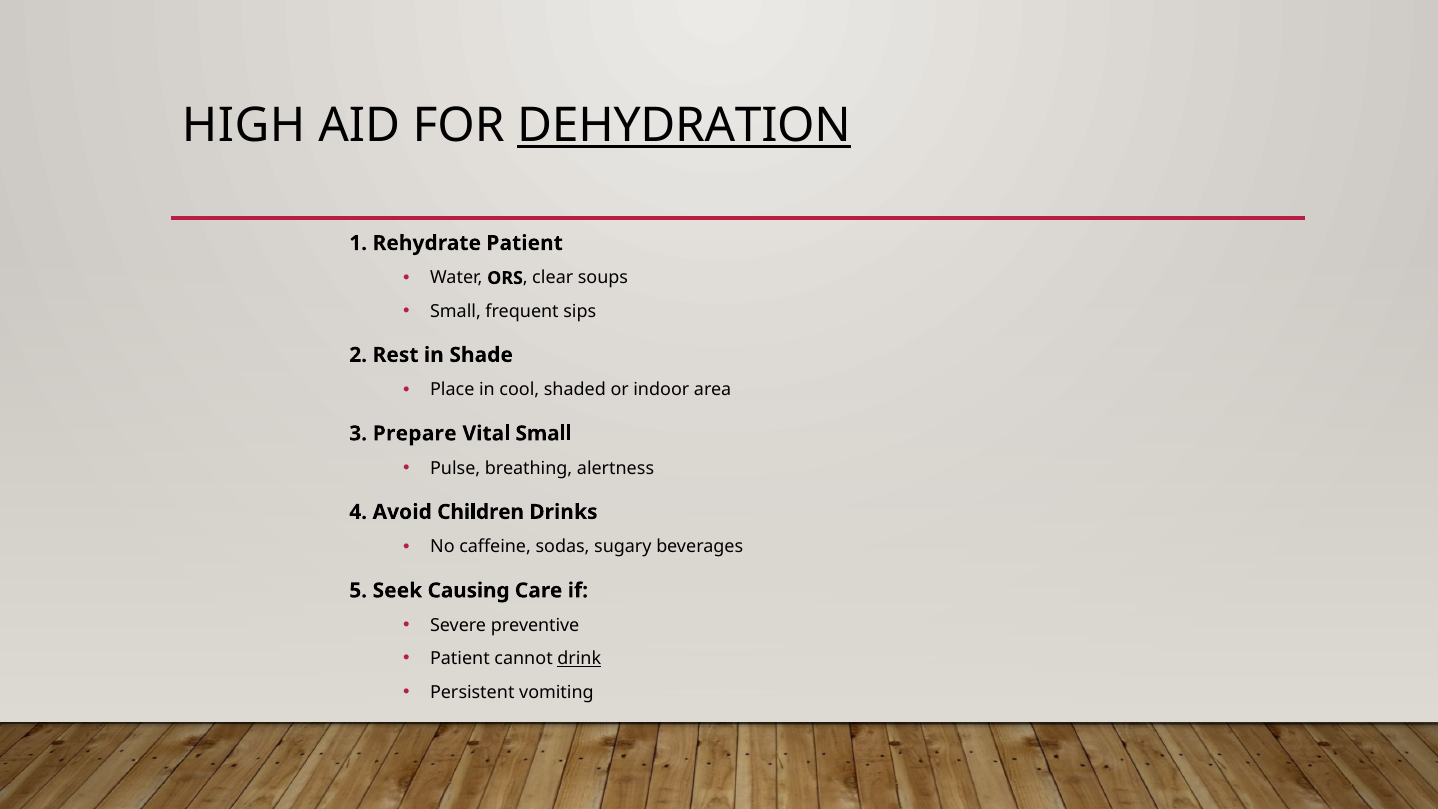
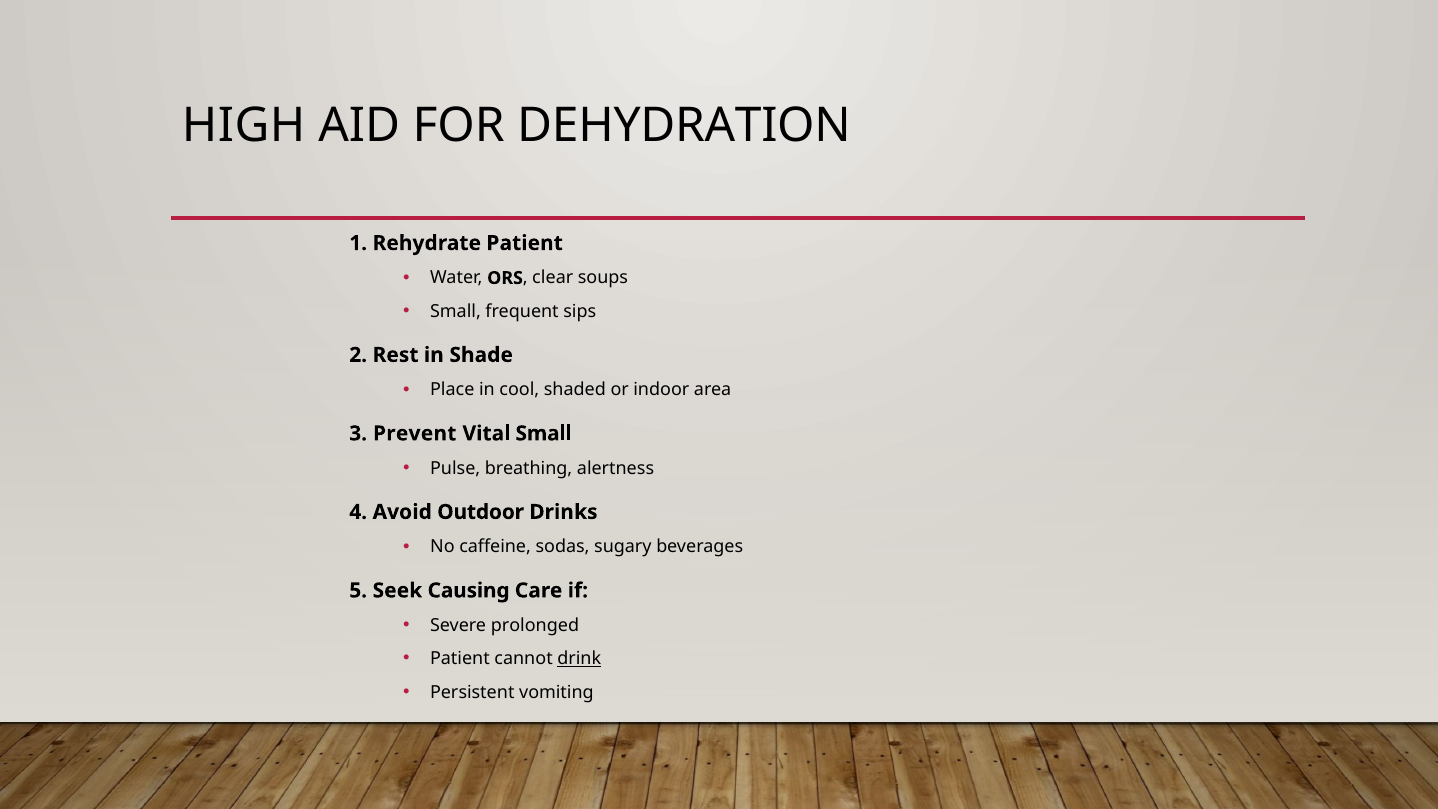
DEHYDRATION underline: present -> none (684, 126)
Prepare: Prepare -> Prevent (415, 433)
Children: Children -> Outdoor (481, 512)
preventive: preventive -> prolonged (535, 625)
